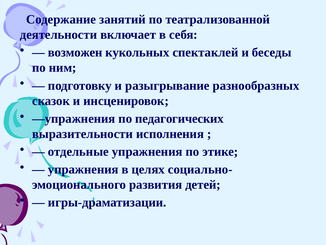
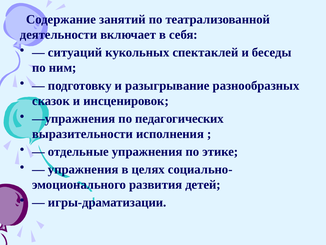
возможен: возможен -> ситуаций (75, 52)
